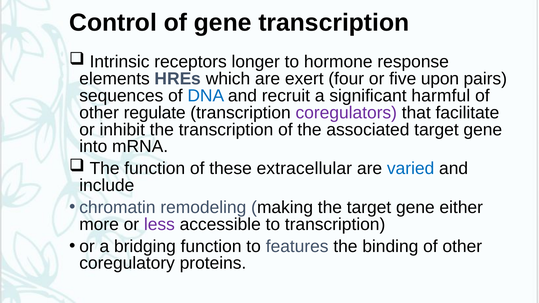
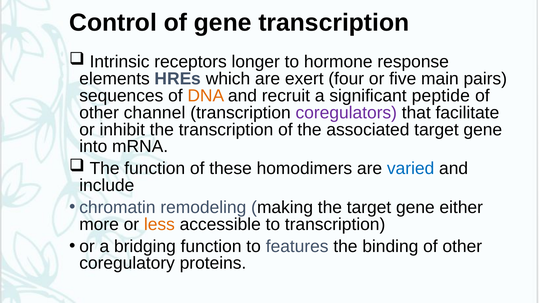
upon: upon -> main (440, 79)
DNA colour: blue -> orange (206, 96)
harmful: harmful -> peptide (441, 96)
regulate: regulate -> channel (155, 113)
extracellular: extracellular -> homodimers (304, 169)
less colour: purple -> orange (159, 224)
